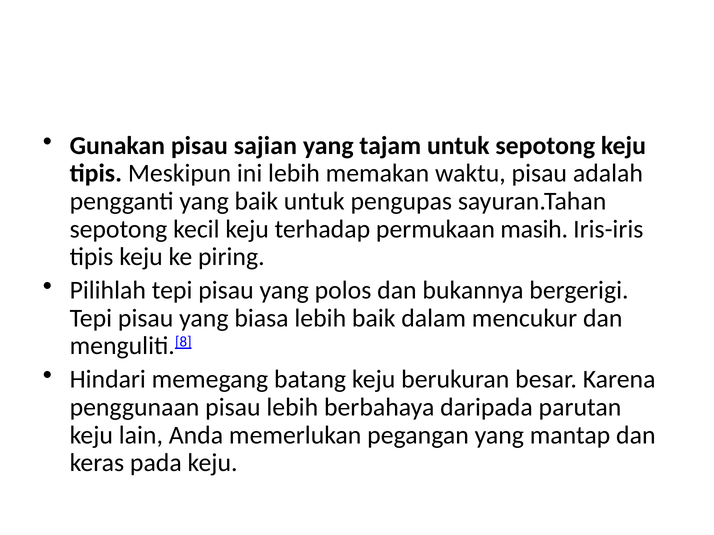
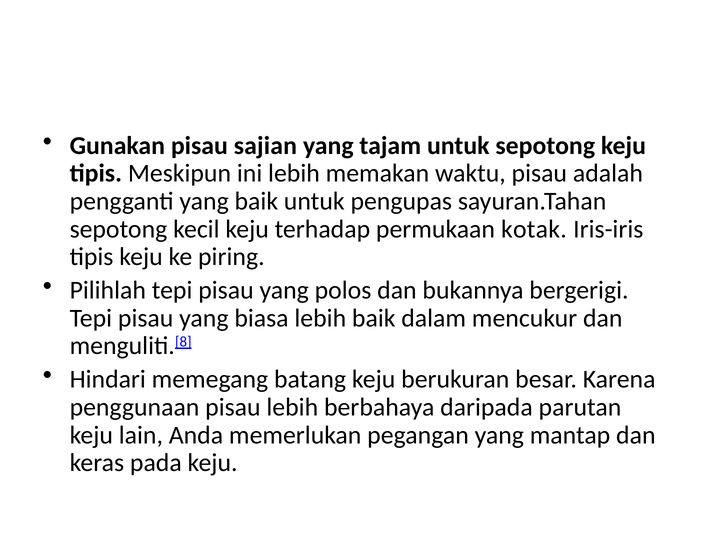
masih: masih -> kotak (534, 229)
